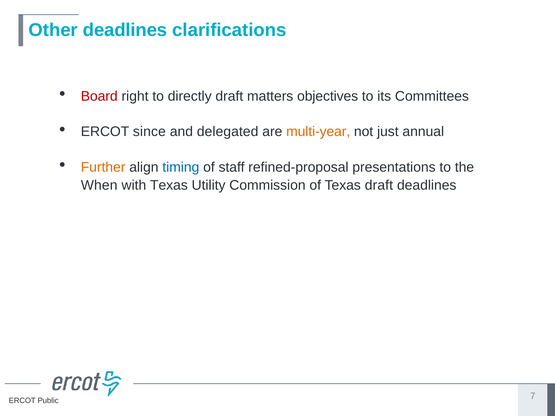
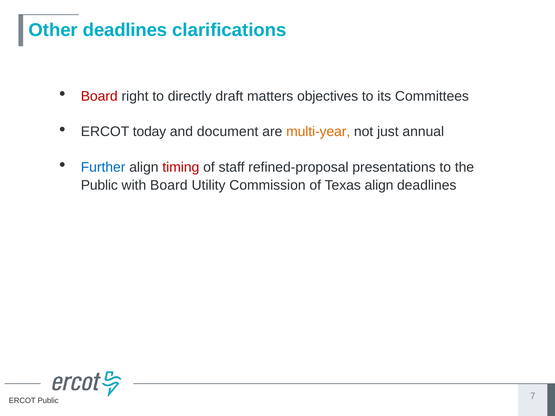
since: since -> today (149, 132)
delegated: delegated -> document (228, 132)
Further colour: orange -> blue (103, 167)
timing colour: blue -> red (181, 167)
When: When -> Public (99, 185)
with Texas: Texas -> Board (169, 185)
Texas draft: draft -> align (379, 185)
